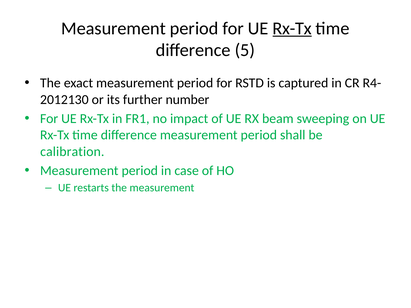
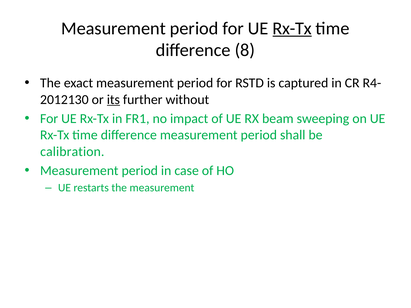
5: 5 -> 8 (245, 50)
its underline: none -> present (113, 100)
number: number -> without (187, 100)
